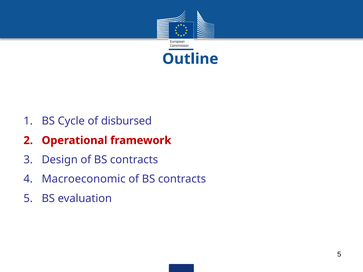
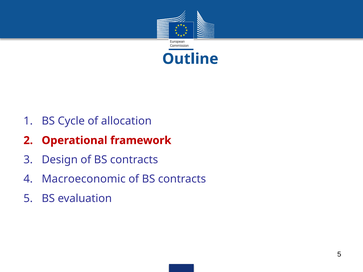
disbursed: disbursed -> allocation (126, 121)
